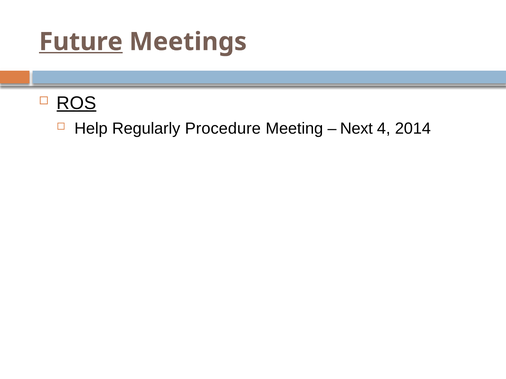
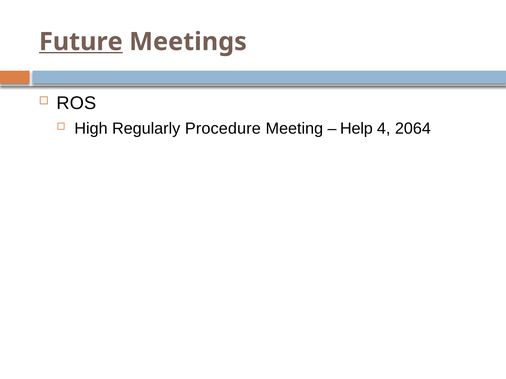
ROS underline: present -> none (76, 103)
Help: Help -> High (91, 129)
Next: Next -> Help (356, 129)
2014: 2014 -> 2064 (413, 129)
